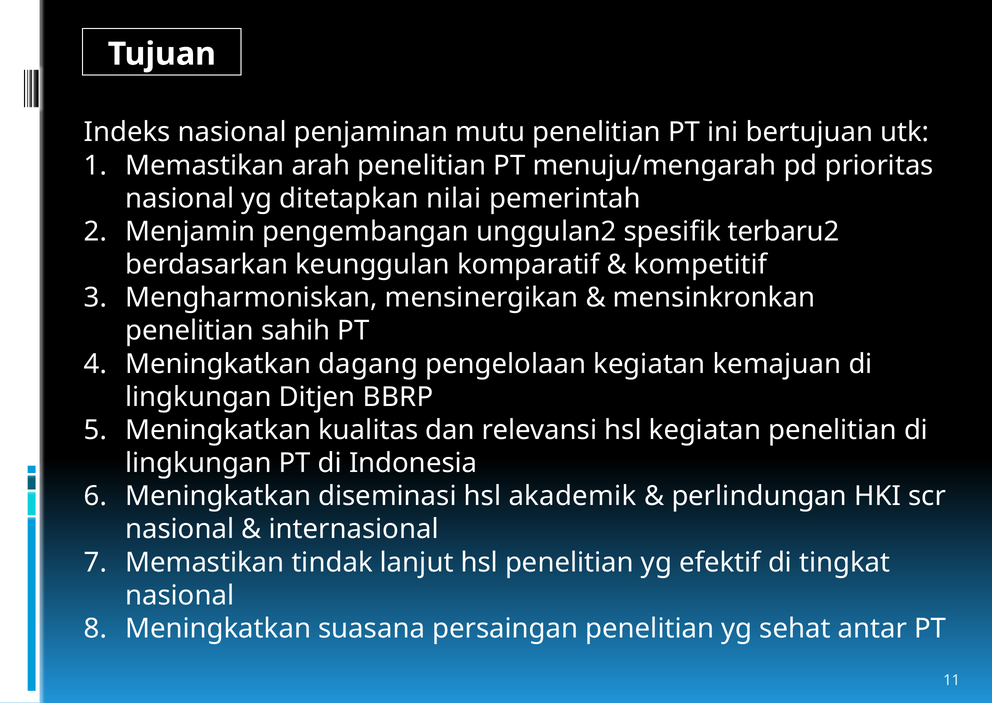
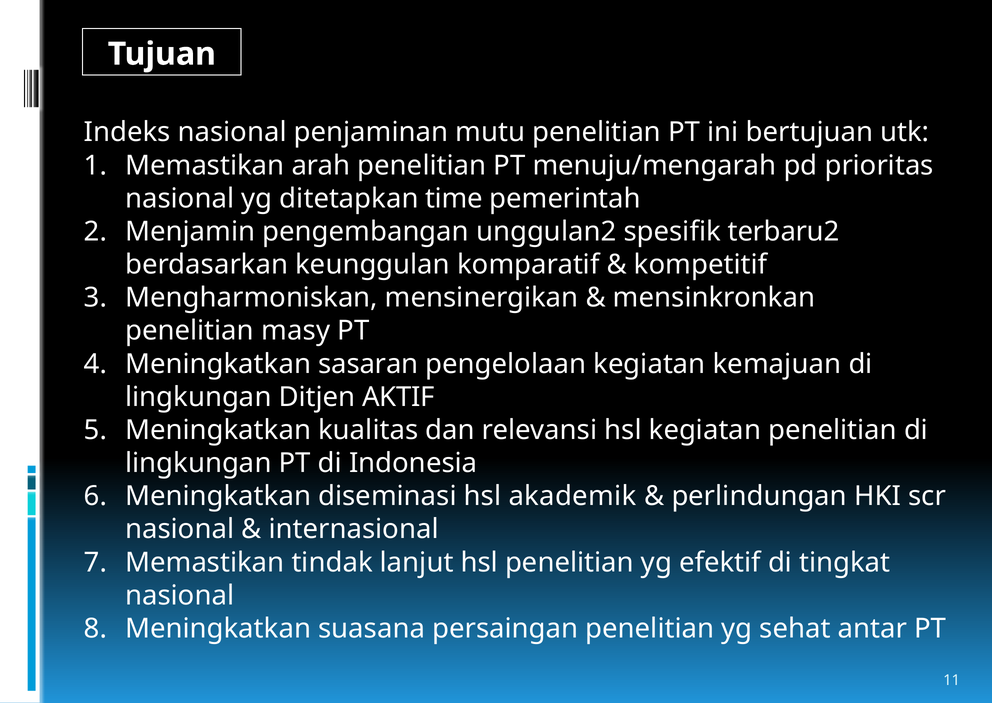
nilai: nilai -> time (454, 198)
sahih: sahih -> masy (296, 331)
dagang: dagang -> sasaran (368, 364)
BBRP: BBRP -> AKTIF (398, 397)
